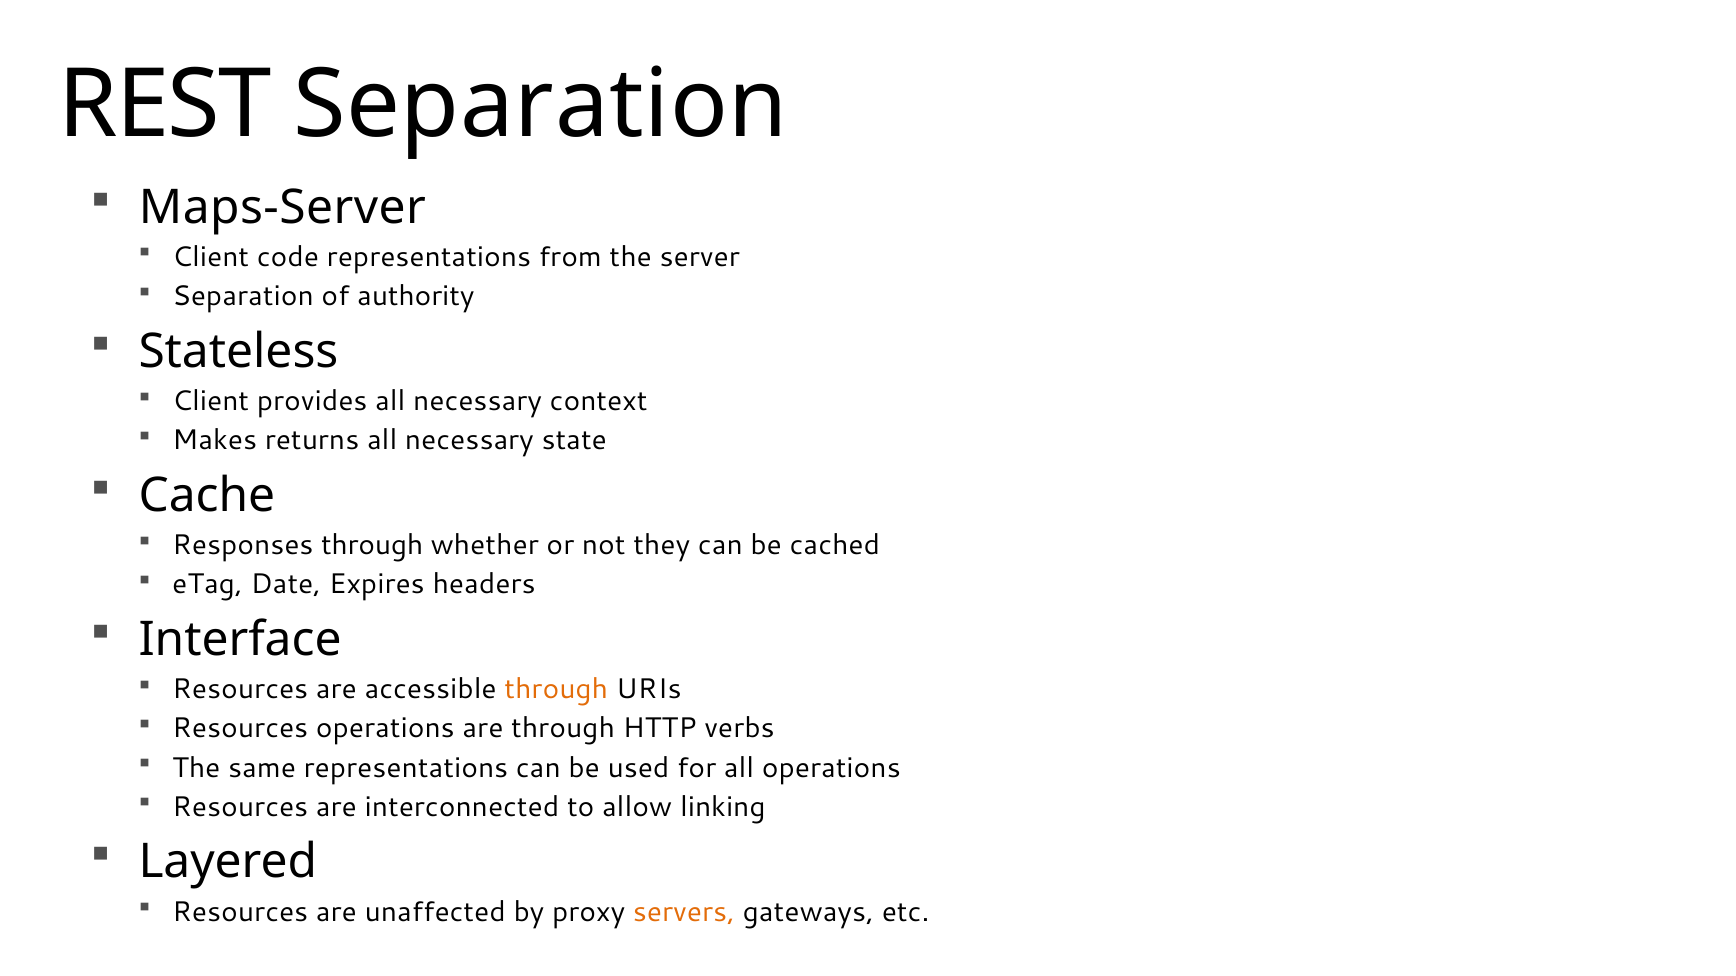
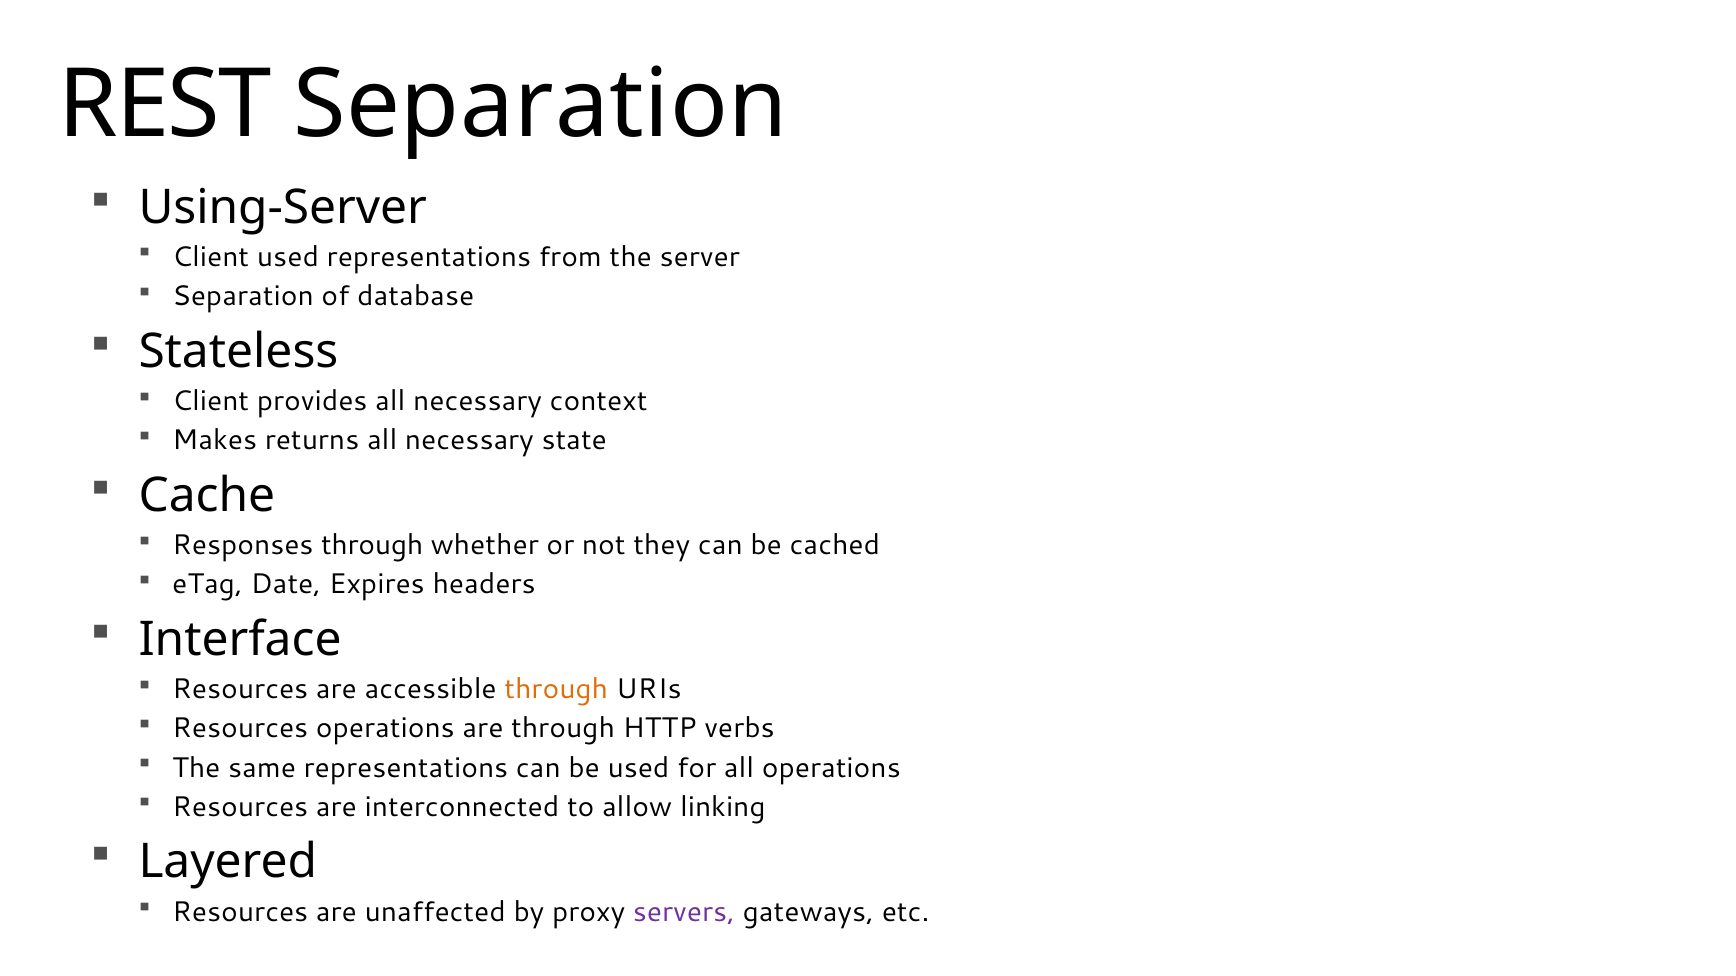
Maps-Server: Maps-Server -> Using-Server (283, 208)
Client code: code -> used (288, 257)
authority: authority -> database (416, 297)
servers colour: orange -> purple (684, 912)
